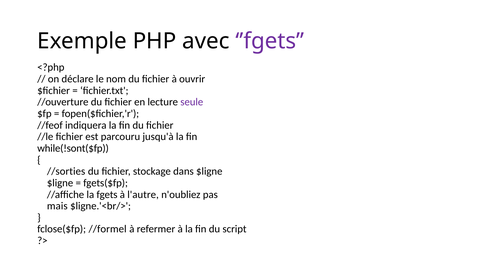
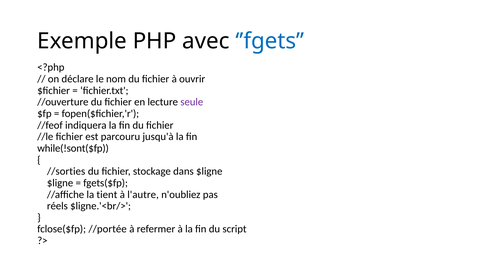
’fgets colour: purple -> blue (270, 41)
fgets: fgets -> tient (107, 195)
mais: mais -> réels (57, 206)
//formel: //formel -> //portée (108, 229)
